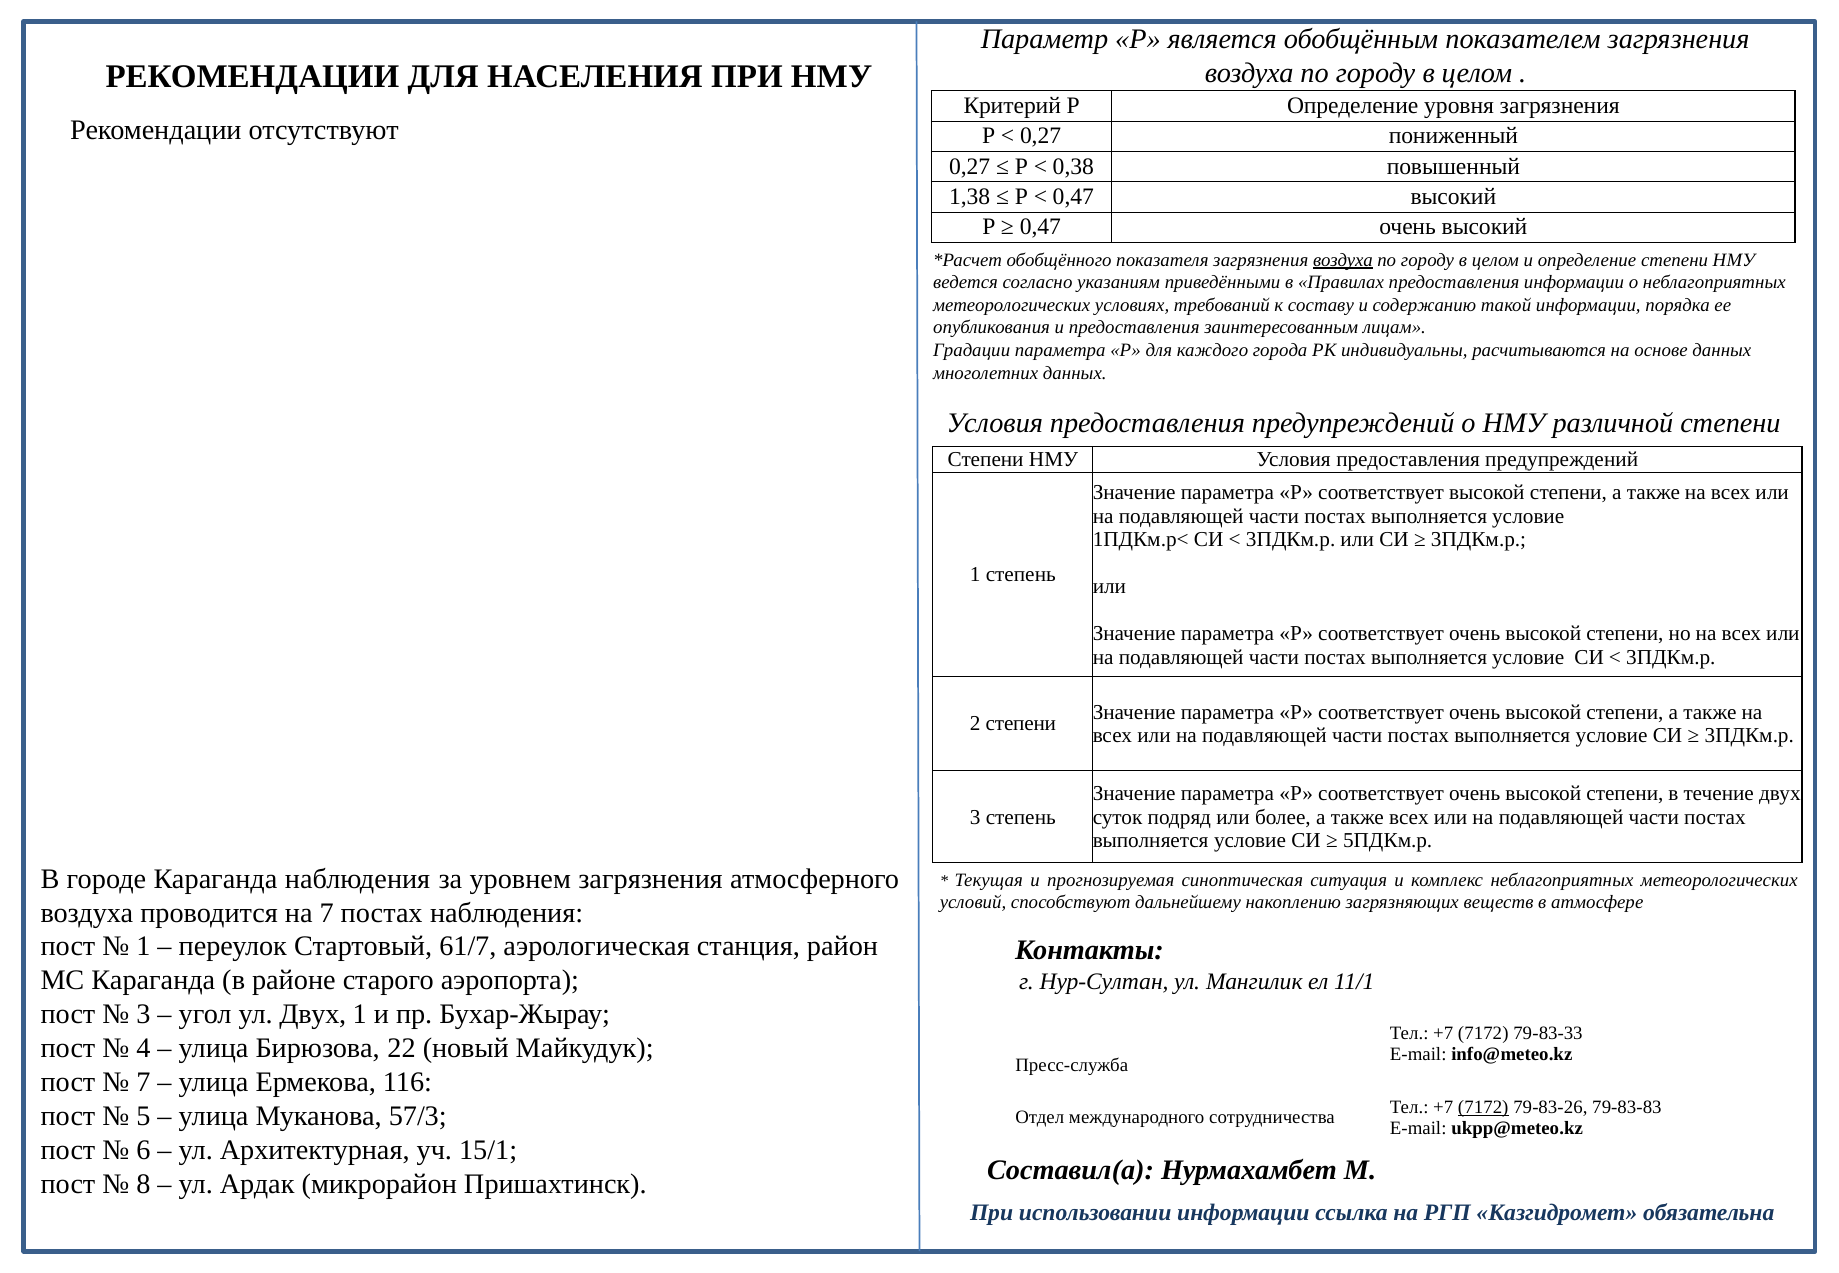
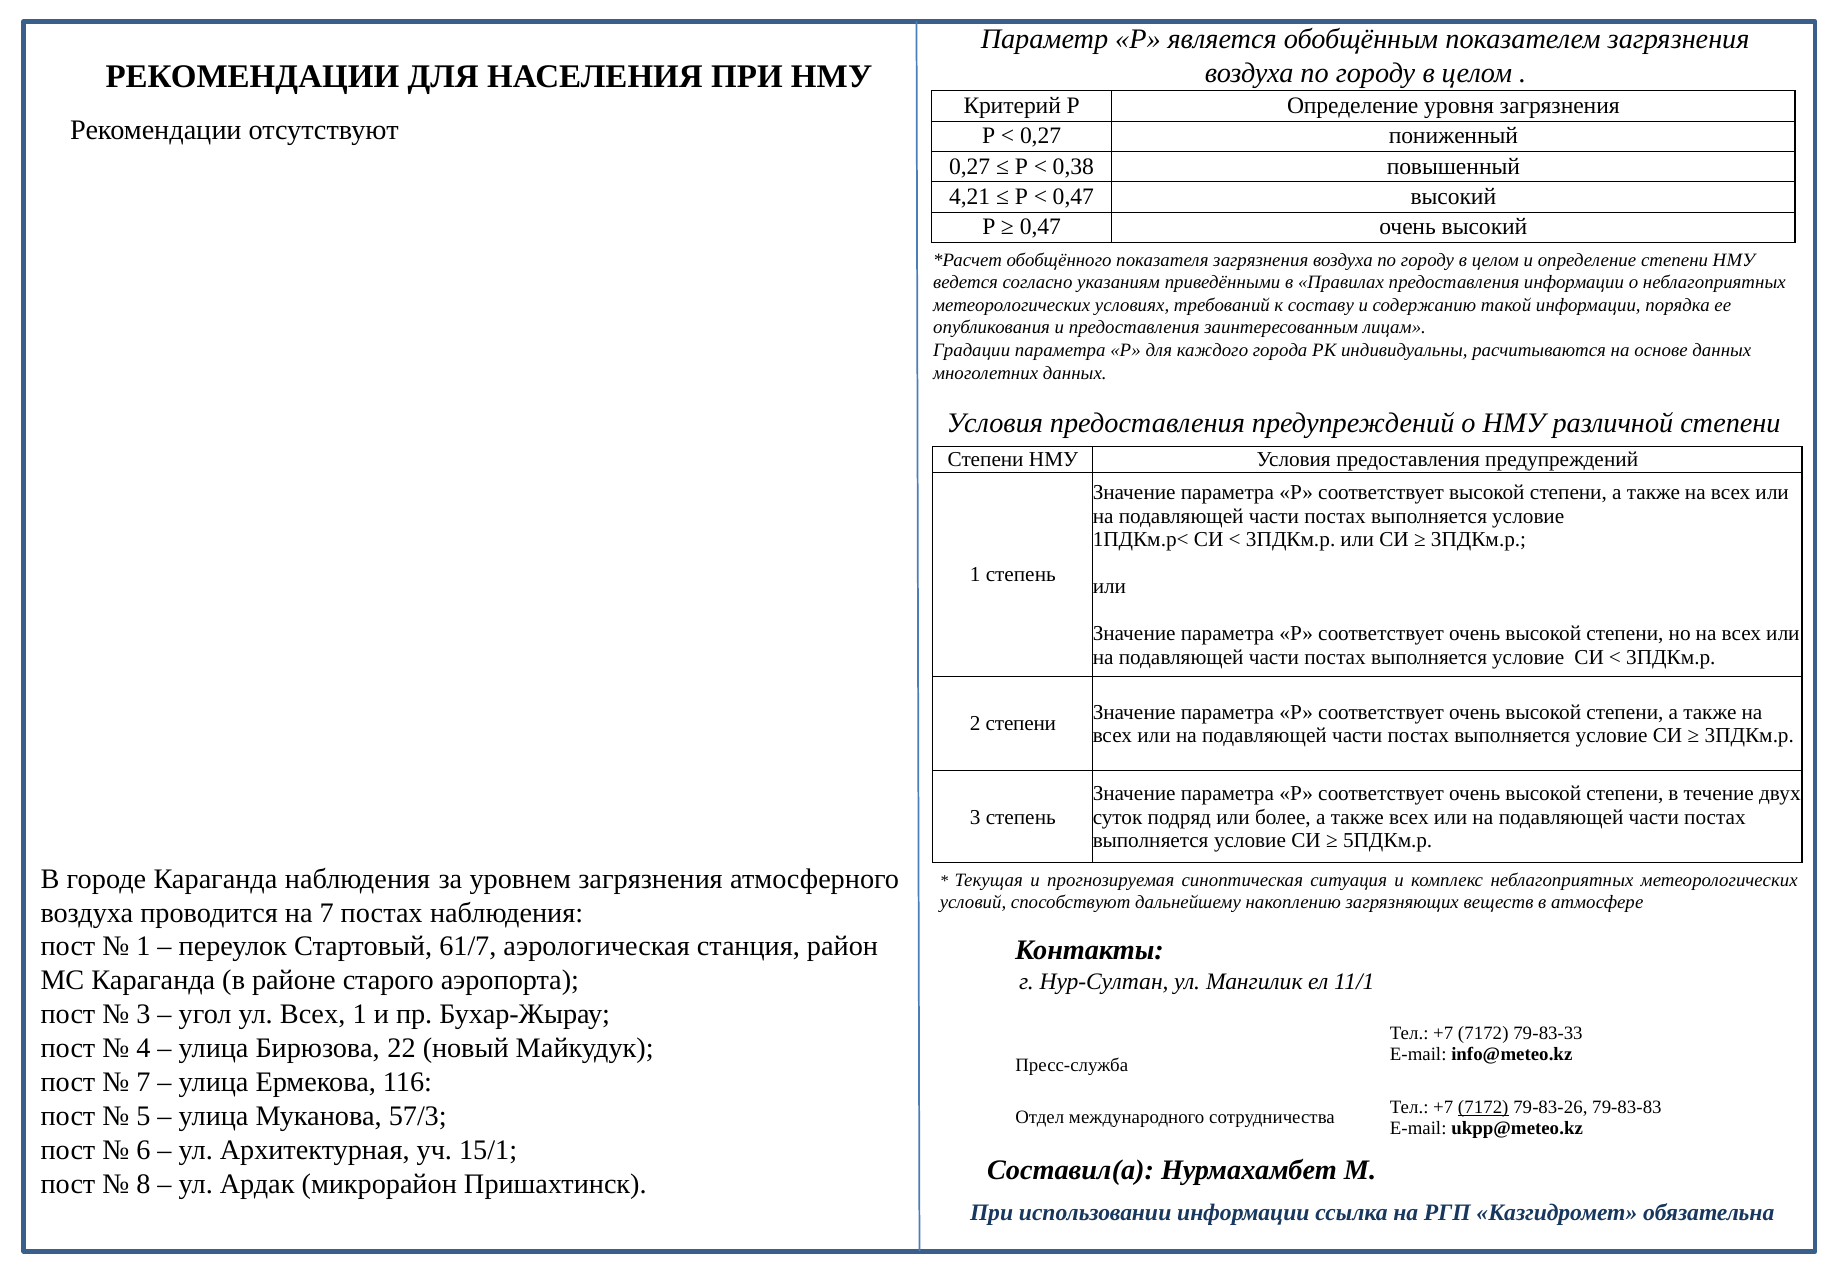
1,38: 1,38 -> 4,21 (970, 197)
воздуха underline: present -> none (1343, 260)
ул Двух: Двух -> Всех (313, 1015)
